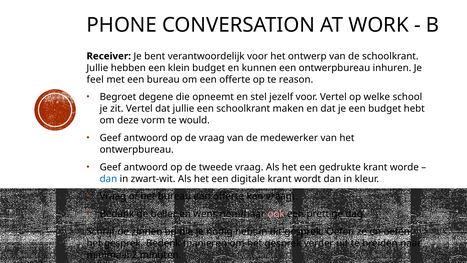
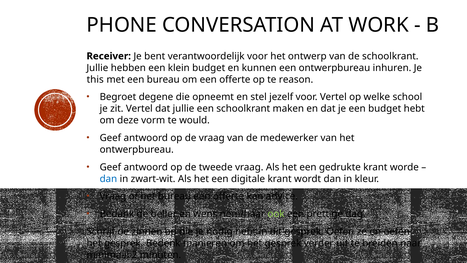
feel: feel -> this (95, 79)
vraagt: vraagt -> advice (282, 196)
ook colour: pink -> light green (276, 214)
